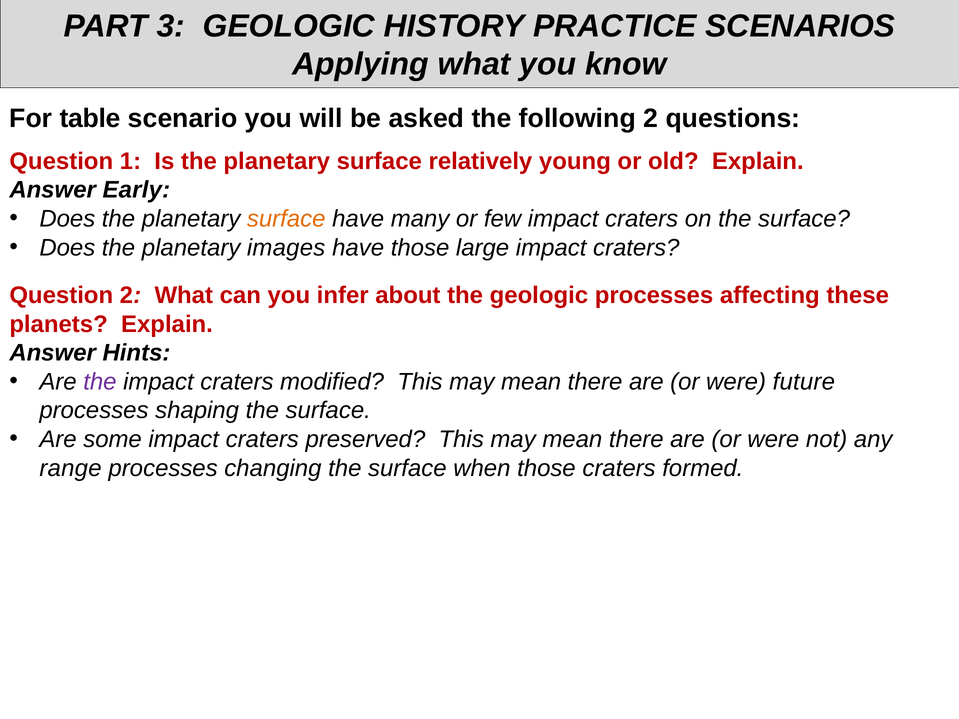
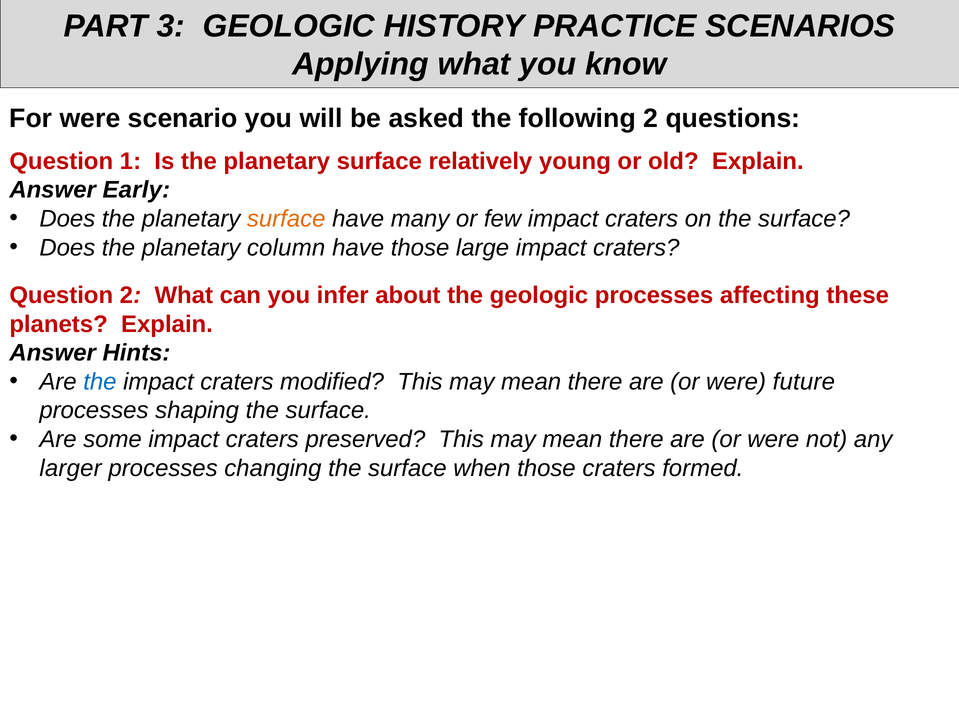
For table: table -> were (90, 118)
images: images -> column (286, 248)
the colour: purple -> blue (100, 382)
range: range -> larger (71, 468)
